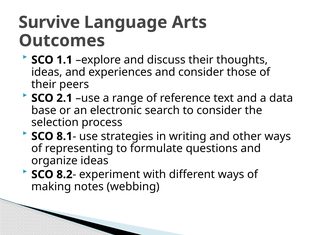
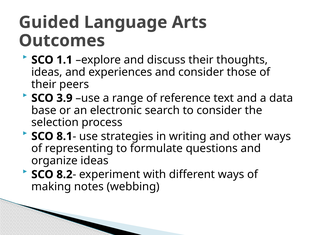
Survive: Survive -> Guided (49, 22)
2.1: 2.1 -> 3.9 (64, 98)
